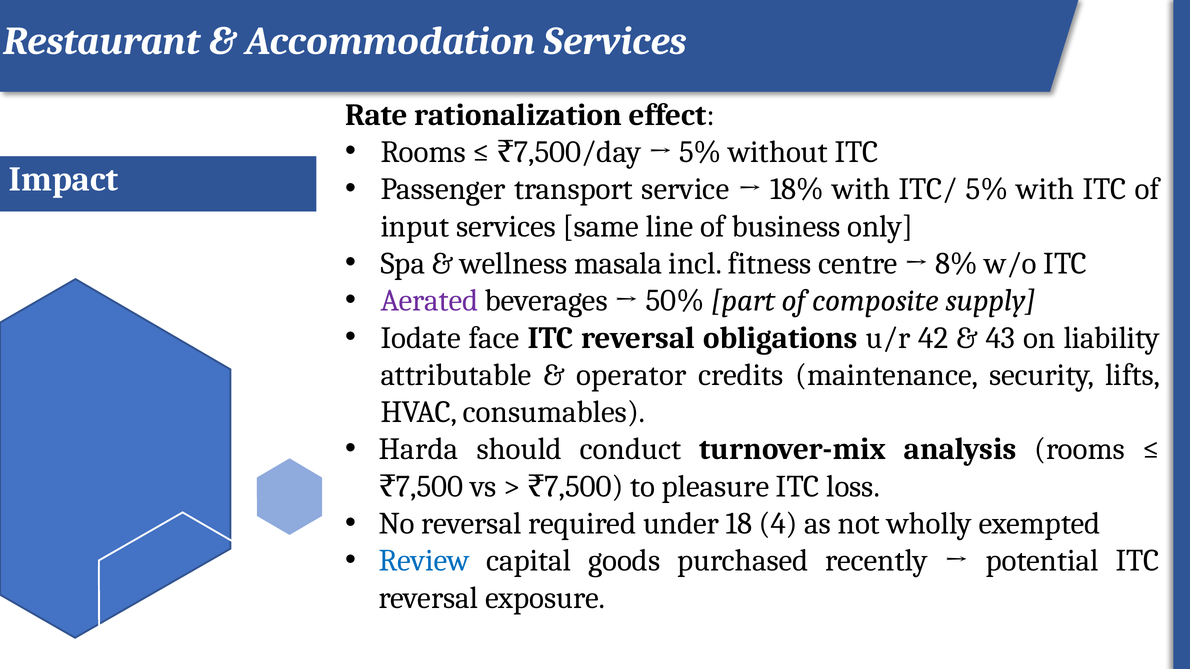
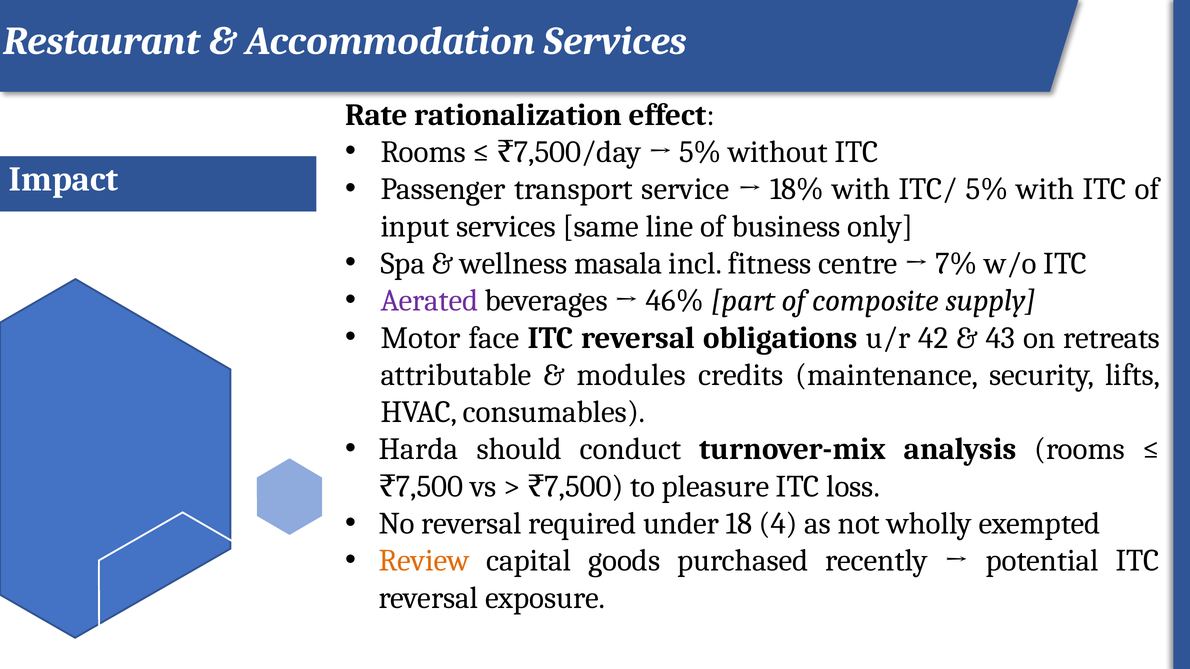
8%: 8% -> 7% (956, 264)
50%: 50% -> 46% (675, 301)
Iodate: Iodate -> Motor (421, 338)
liability: liability -> retreats (1112, 338)
operator: operator -> modules (631, 375)
Review colour: blue -> orange (424, 561)
